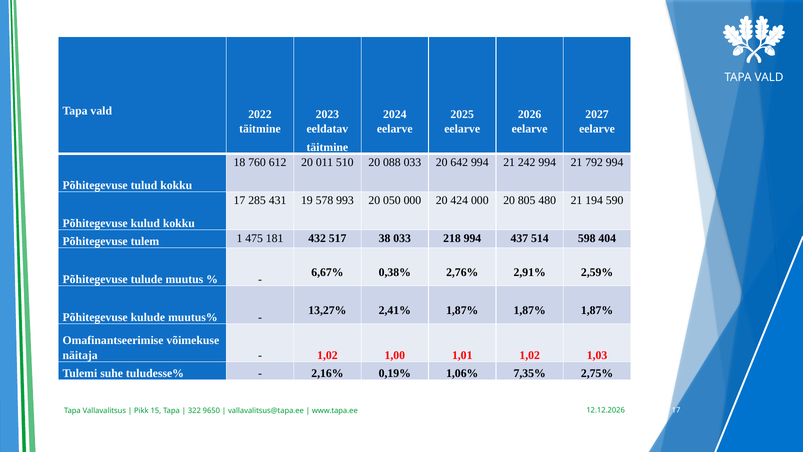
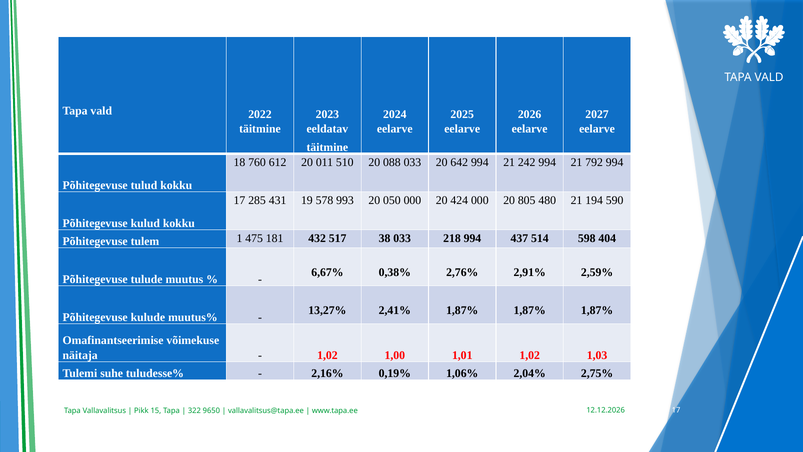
7,35%: 7,35% -> 2,04% (530, 373)
